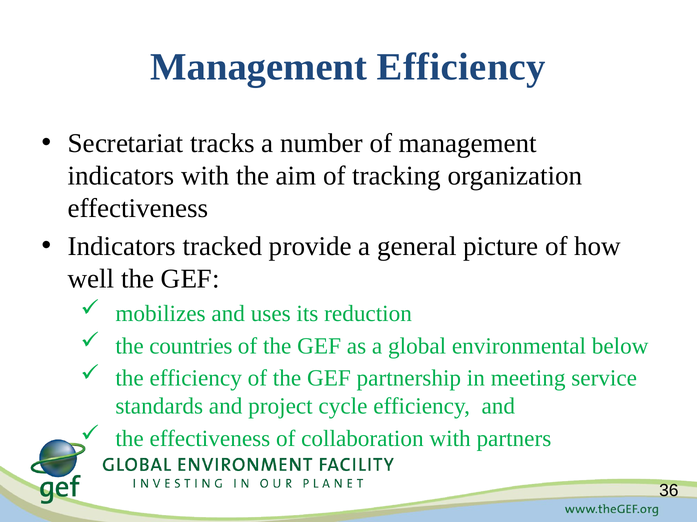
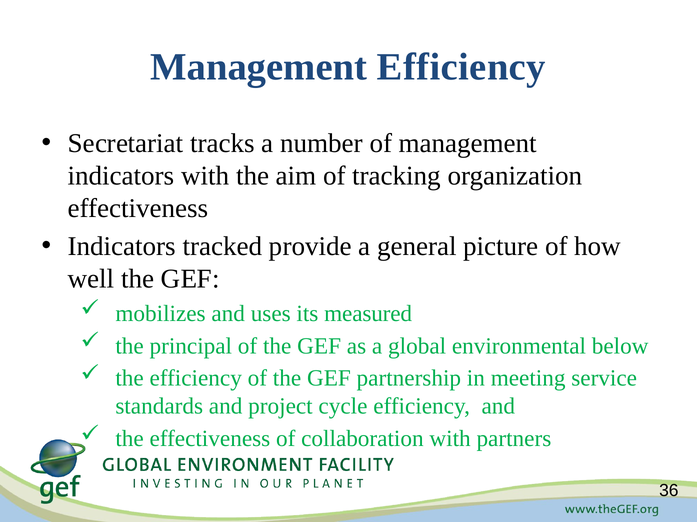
reduction: reduction -> measured (368, 314)
countries: countries -> principal (191, 346)
